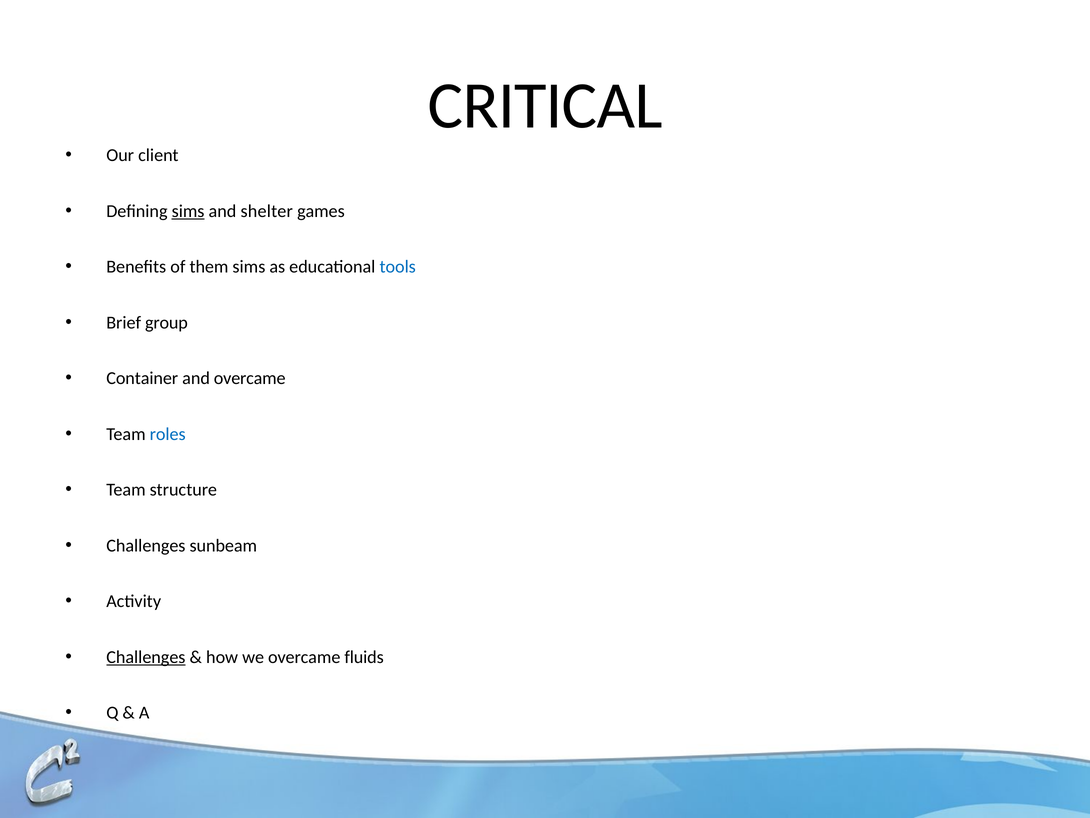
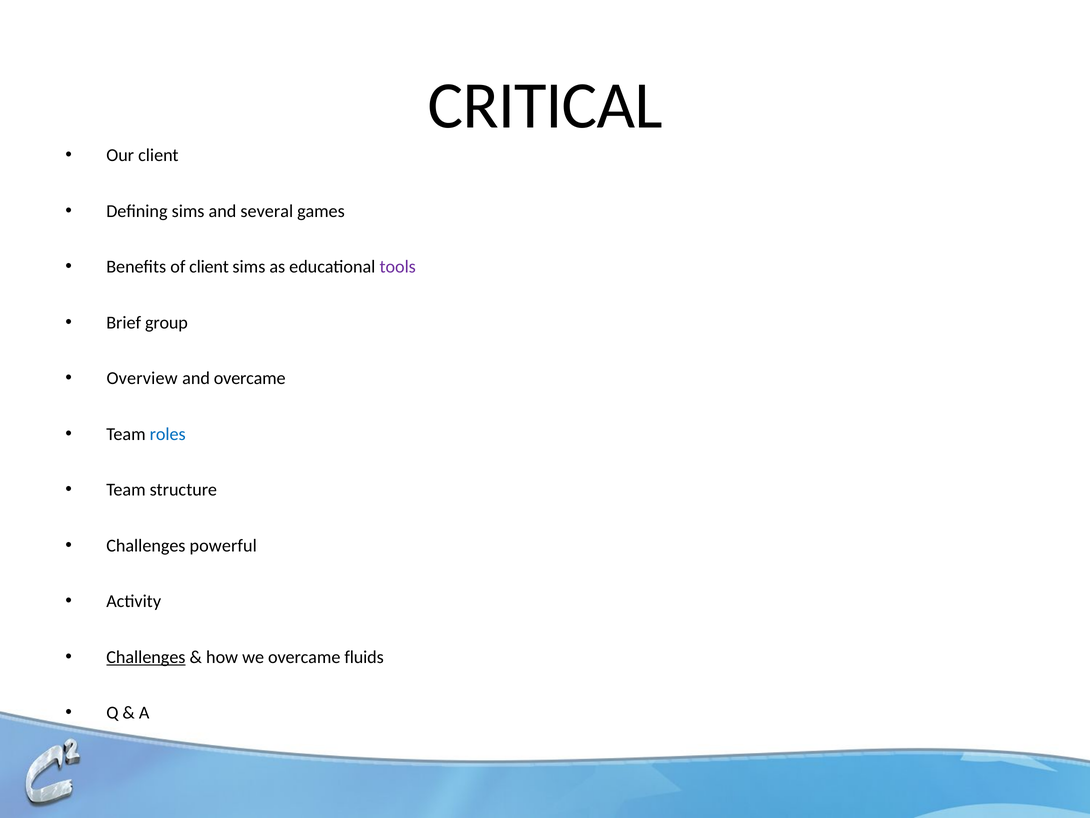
sims underline: present -> none (188, 211)
shelter: shelter -> several (267, 211)
of them: them -> client (209, 267)
tools colour: blue -> purple (398, 267)
Container: Container -> Overview (142, 378)
sunbeam: sunbeam -> powerful (223, 545)
